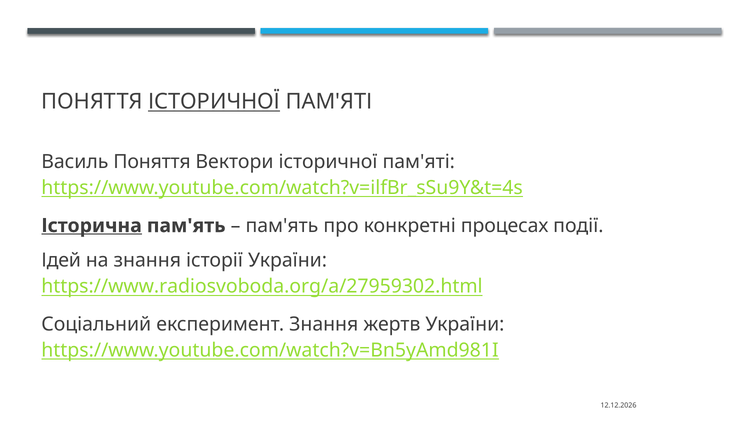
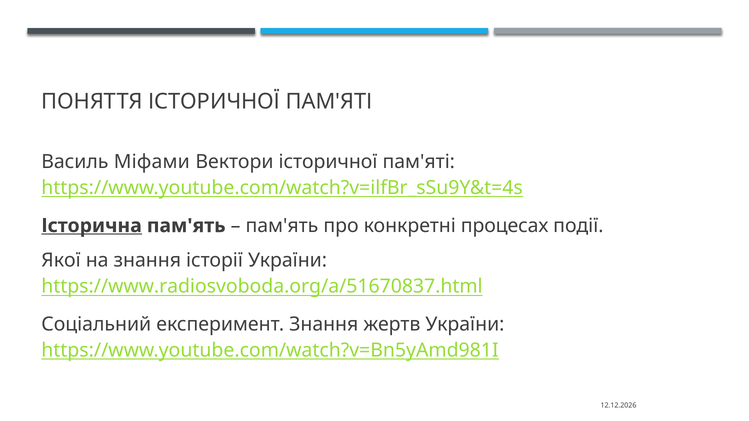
ІСТОРИЧНОЇ underline: present -> none (214, 102)
Василь Поняття: Поняття -> Міфами (152, 162)
Ідей: Ідей -> Якої (61, 261)
https://www.radiosvoboda.org/a/27959302.html: https://www.radiosvoboda.org/a/27959302.html -> https://www.radiosvoboda.org/a/51670837.html (262, 287)
